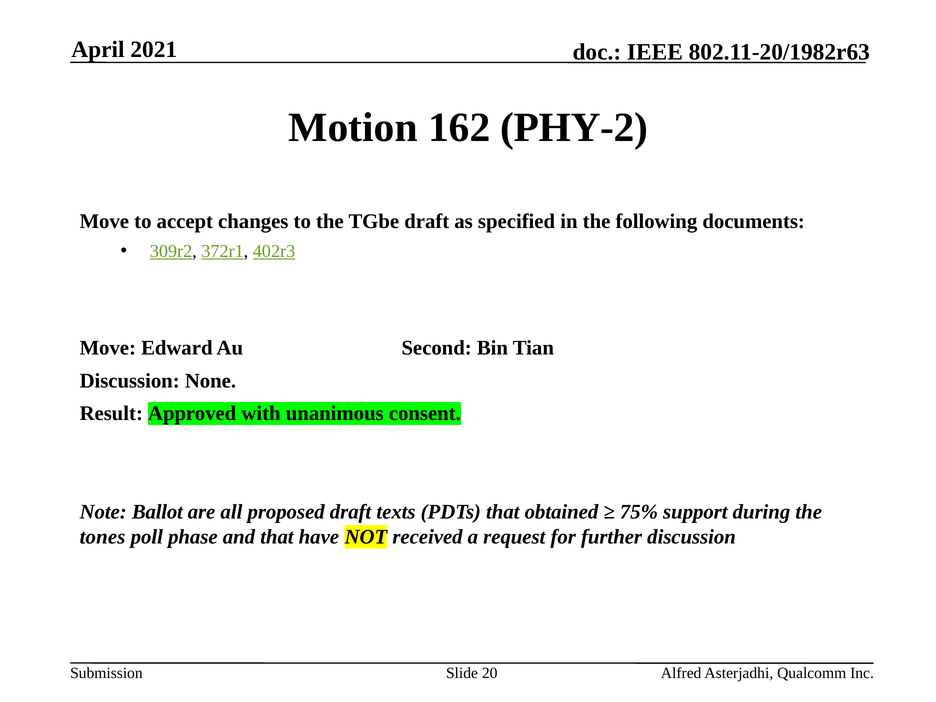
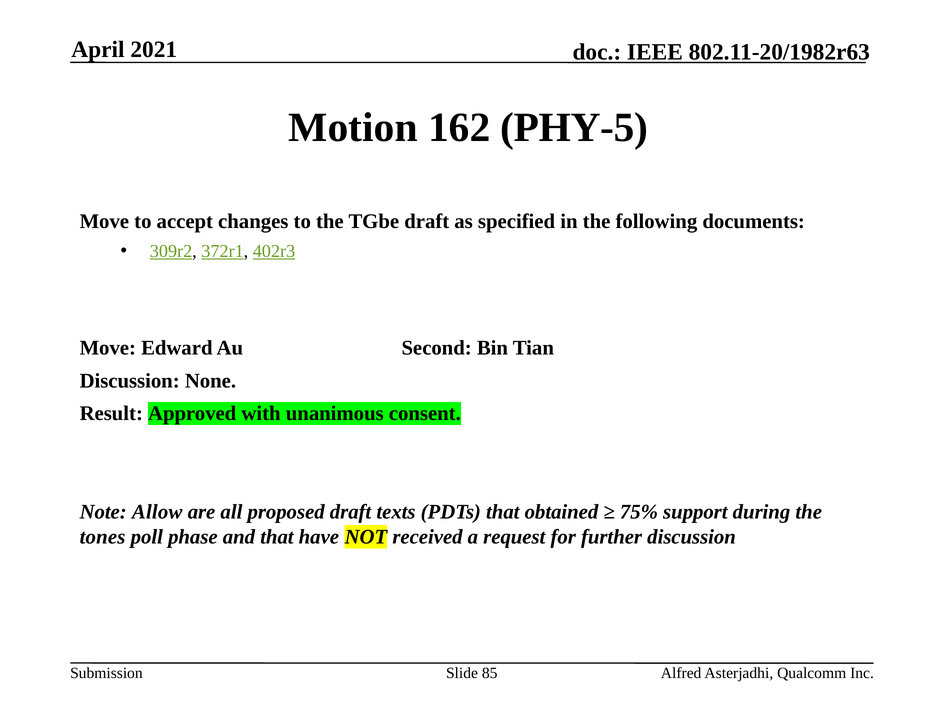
PHY-2: PHY-2 -> PHY-5 (574, 128)
Ballot: Ballot -> Allow (157, 512)
20: 20 -> 85 (490, 673)
